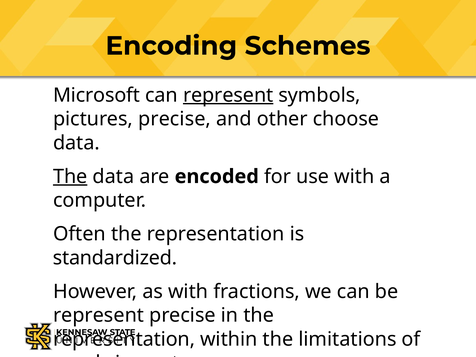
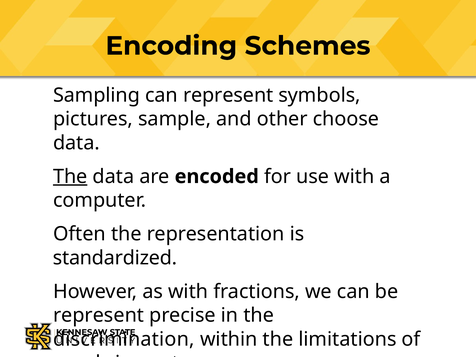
Microsoft: Microsoft -> Sampling (96, 95)
represent underline: present -> none (228, 95)
pictures precise: precise -> sample (175, 119)
representation: representation -> discrimination (124, 339)
